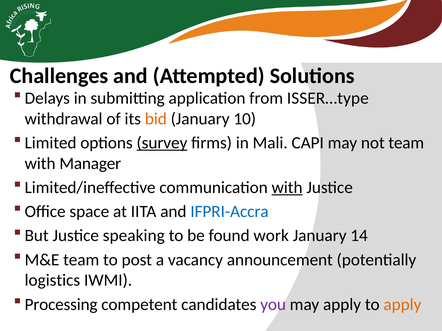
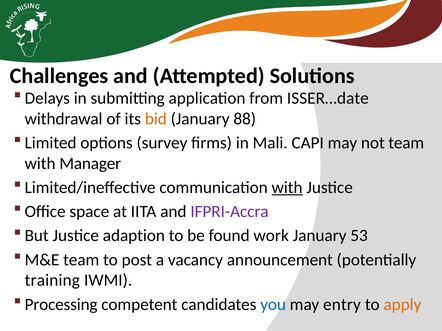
ISSER…type: ISSER…type -> ISSER…date (328, 98)
10: 10 -> 88 (245, 119)
survey underline: present -> none (162, 143)
IFPRI-Accra colour: blue -> purple (229, 212)
speaking: speaking -> adaption (134, 236)
14: 14 -> 53 (359, 236)
logistics: logistics -> training (52, 281)
you colour: purple -> blue (273, 305)
may apply: apply -> entry (342, 305)
